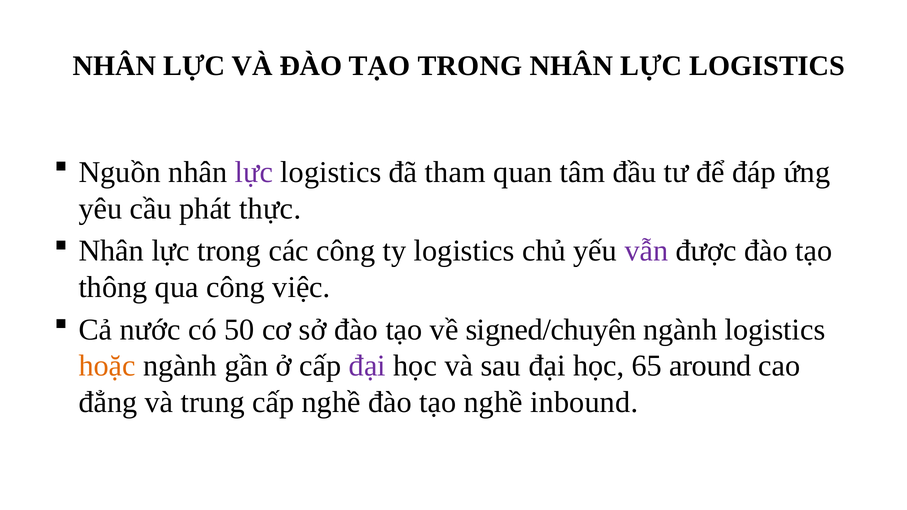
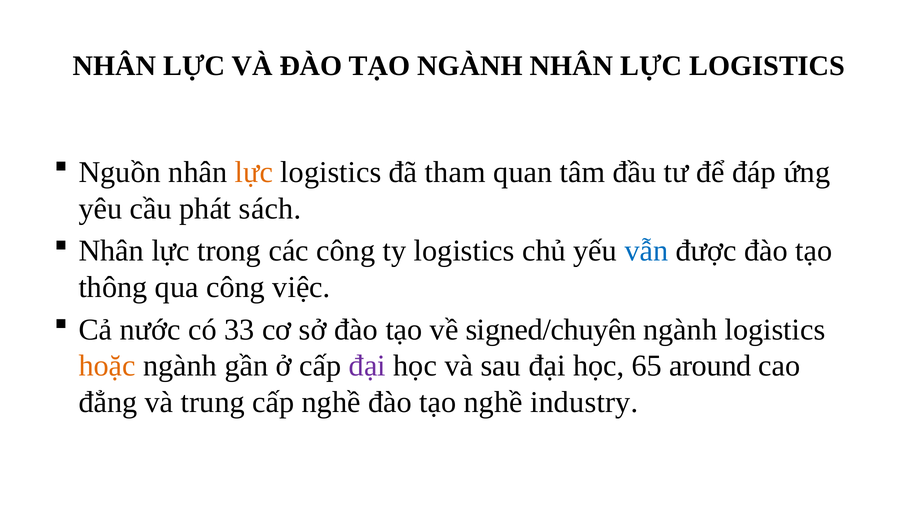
TẠO TRONG: TRONG -> NGÀNH (470, 66)
lực colour: purple -> orange (254, 172)
thực: thực -> sách (270, 209)
vẫn colour: purple -> blue (646, 251)
50: 50 -> 33 (239, 330)
inbound: inbound -> industry (584, 402)
